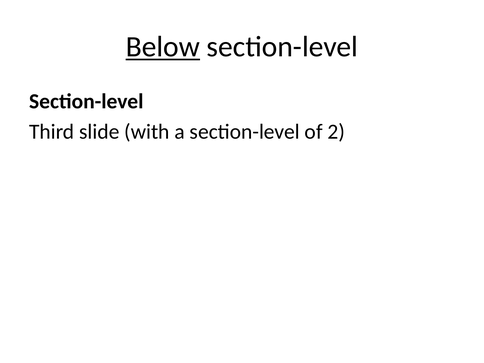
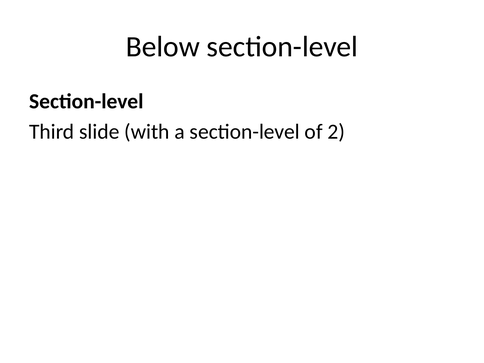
Below underline: present -> none (163, 47)
